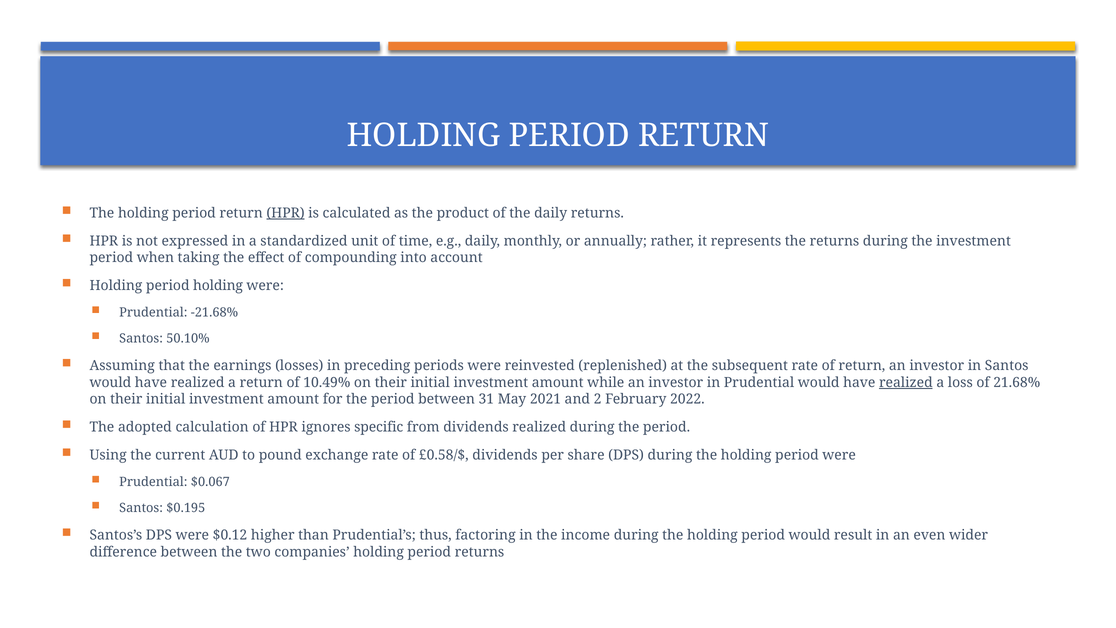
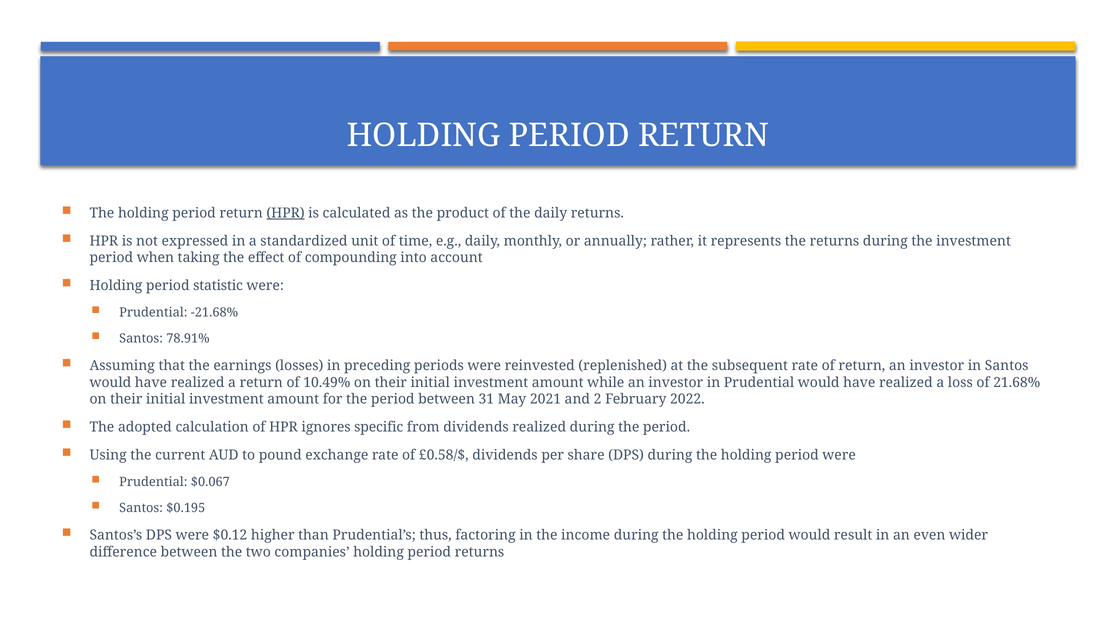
period holding: holding -> statistic (218, 286)
50.10%: 50.10% -> 78.91% (188, 338)
realized underline: present -> none (906, 382)
